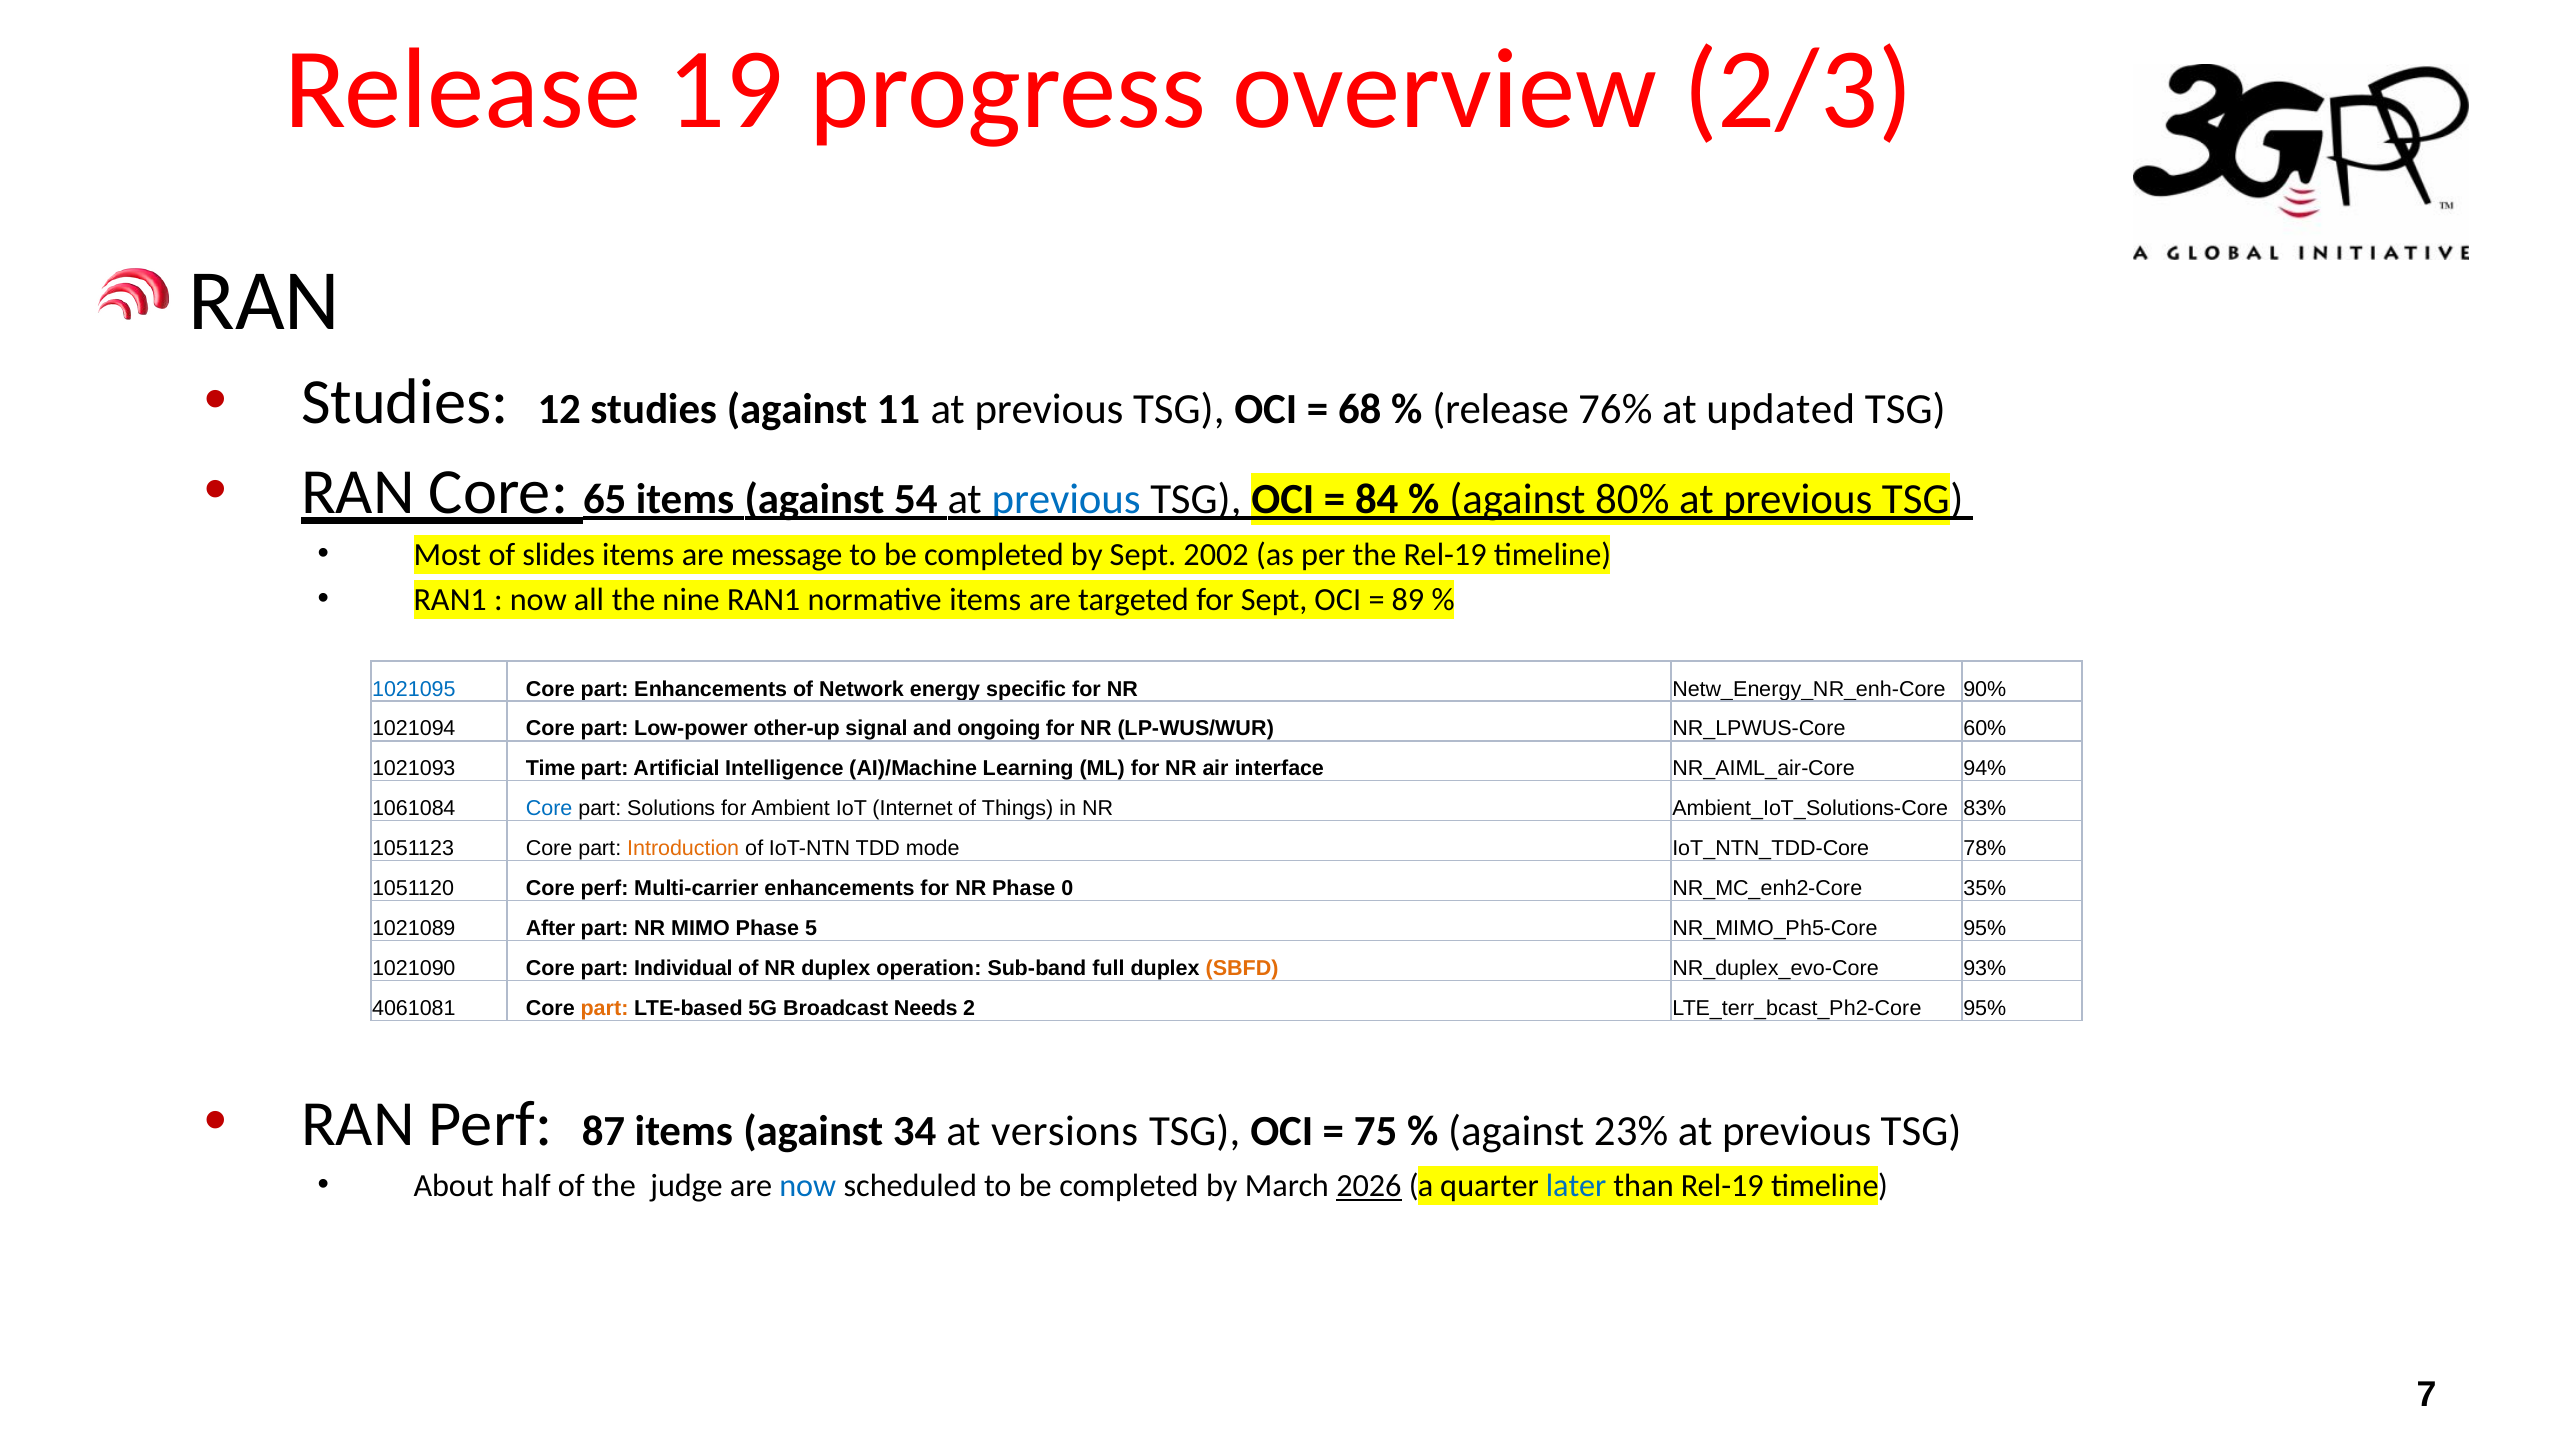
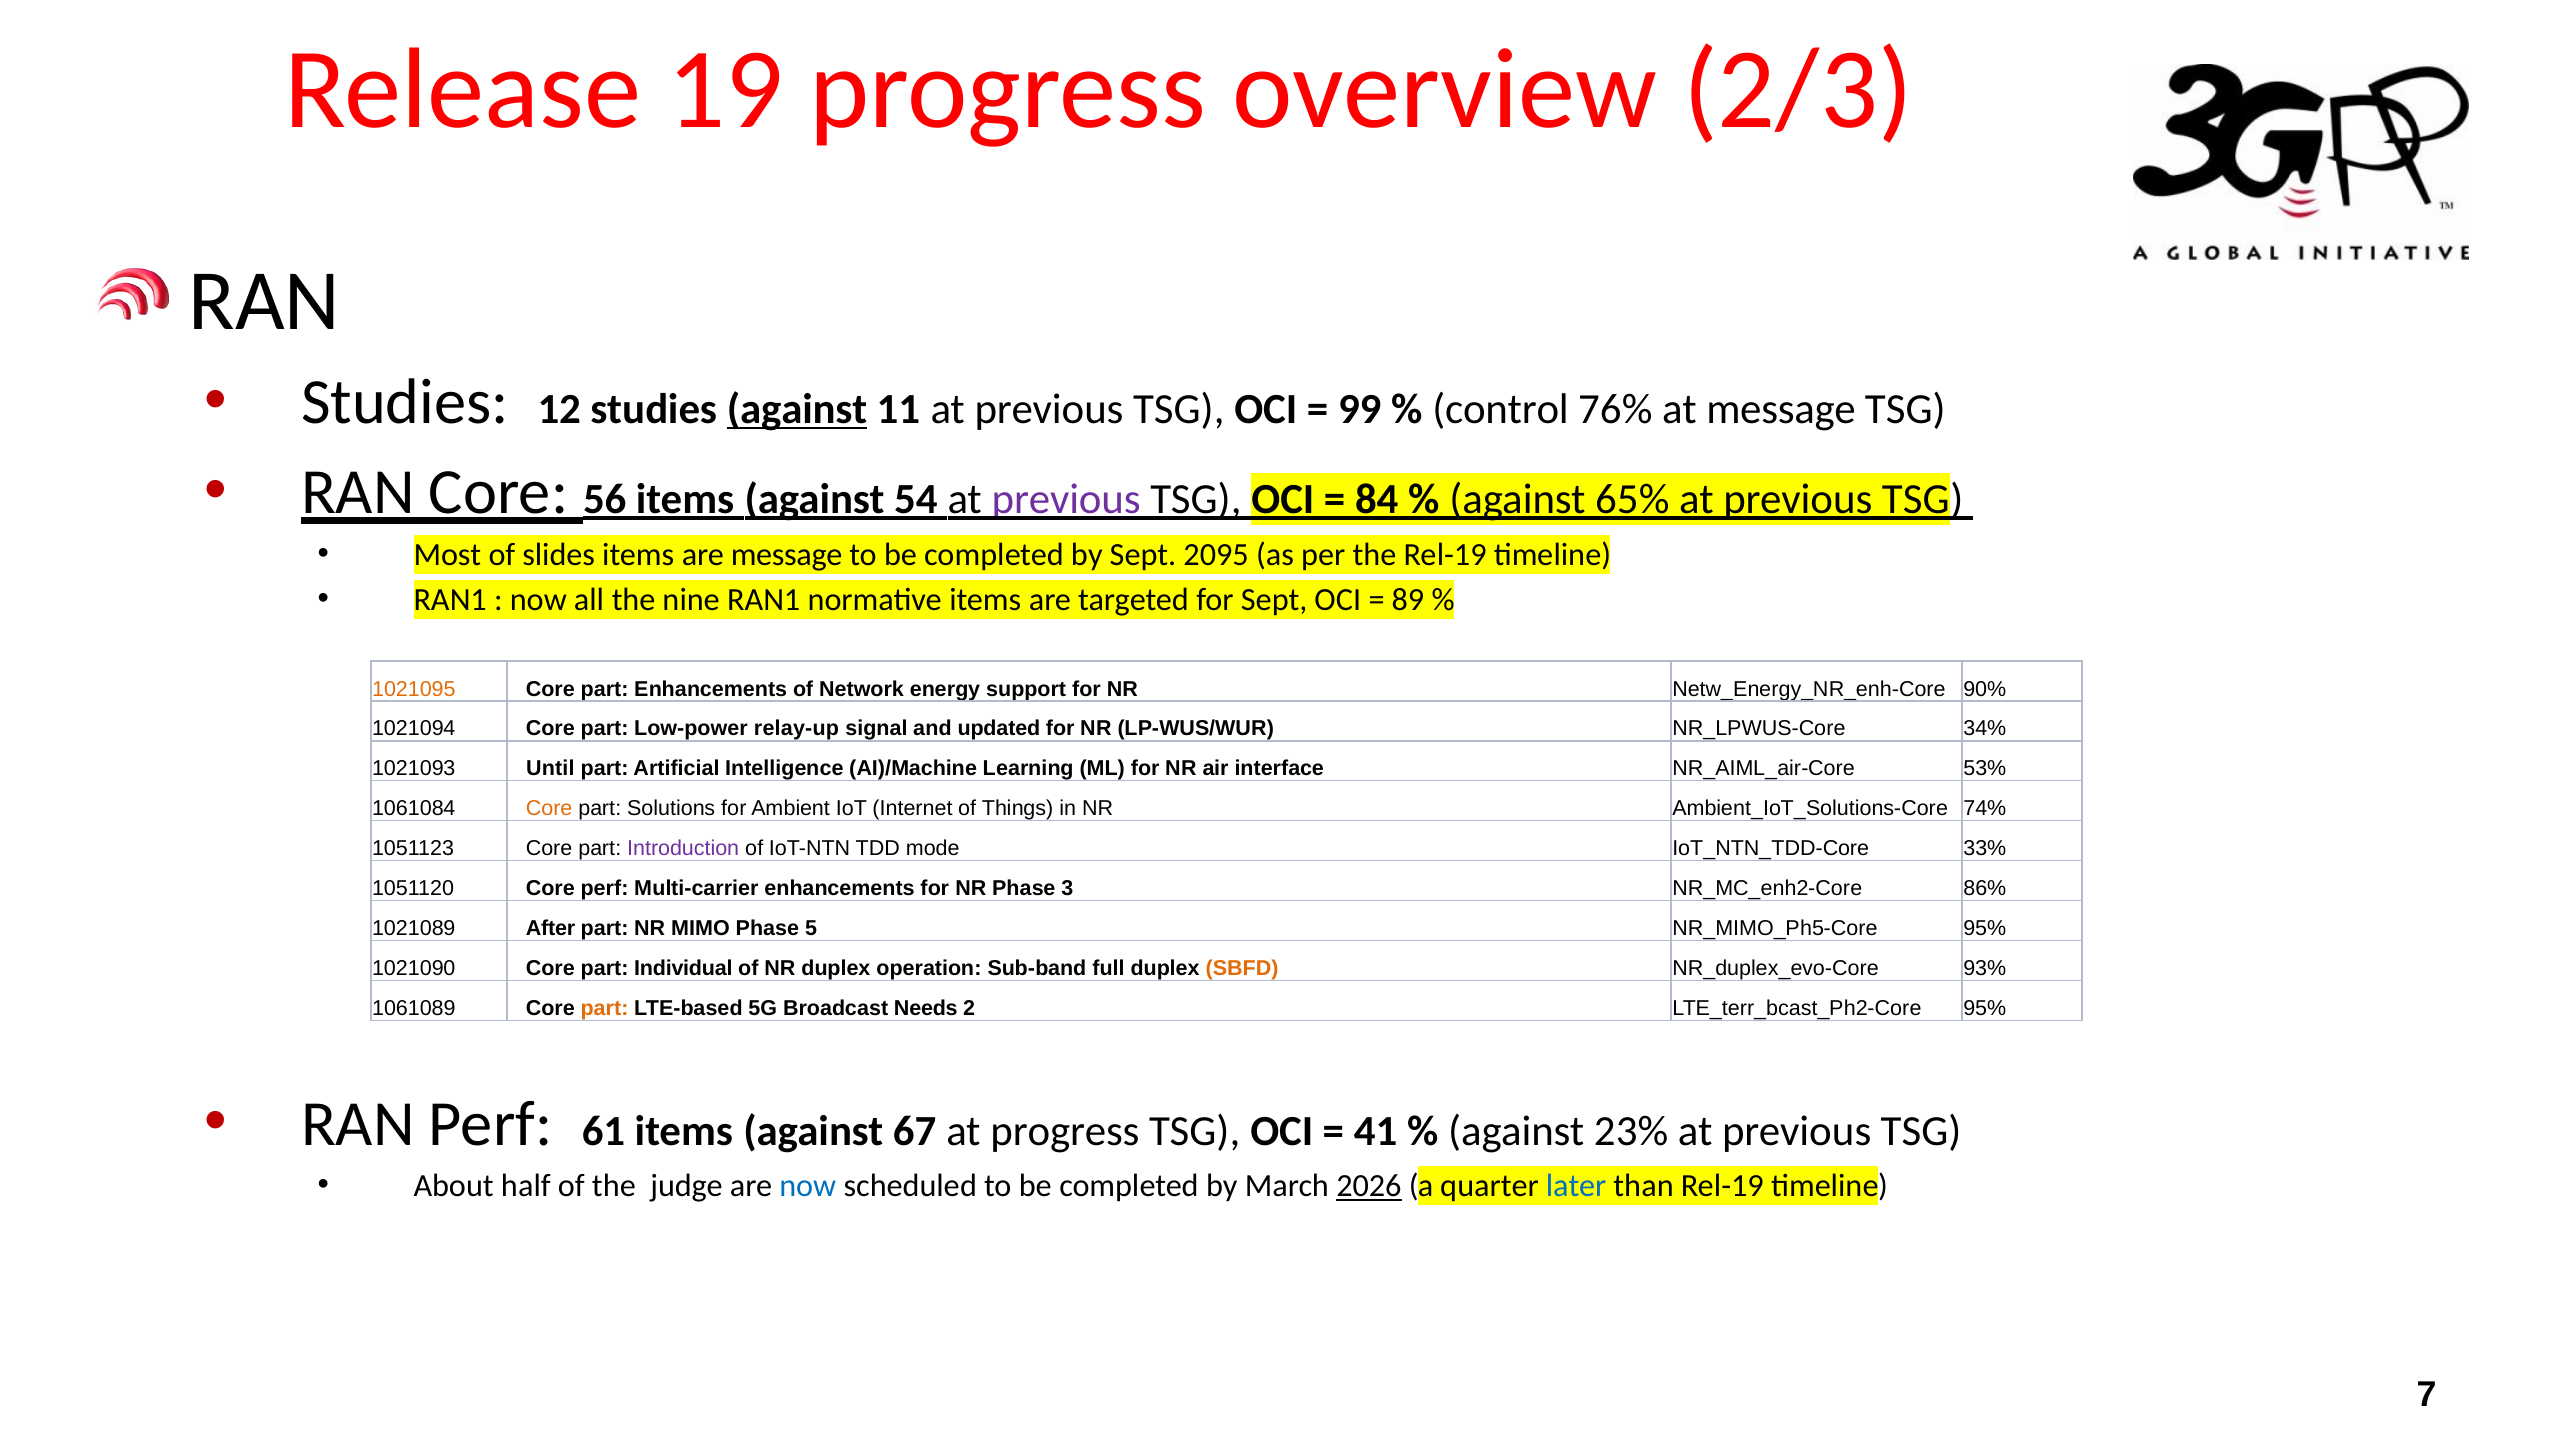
against underline: none -> present (797, 409)
68: 68 -> 99 (1360, 409)
release: release -> control (1501, 409)
at updated: updated -> message (1781, 409)
65: 65 -> 56 (605, 500)
previous colour: blue -> purple (1066, 500)
80%: 80% -> 65% (1632, 500)
2002: 2002 -> 2095 (1216, 555)
1021095 colour: blue -> orange (414, 689)
specific: specific -> support (1026, 689)
other-up: other-up -> relay-up (797, 729)
ongoing: ongoing -> updated (999, 729)
60%: 60% -> 34% (1985, 729)
Time: Time -> Until (550, 769)
94%: 94% -> 53% (1985, 769)
Core colour: blue -> orange (549, 809)
83%: 83% -> 74% (1985, 809)
Introduction colour: orange -> purple (683, 849)
78%: 78% -> 33% (1985, 849)
0: 0 -> 3 (1067, 889)
35%: 35% -> 86% (1985, 889)
4061081: 4061081 -> 1061089 (414, 1009)
87: 87 -> 61 (603, 1131)
34: 34 -> 67 (915, 1131)
at versions: versions -> progress (1065, 1131)
75: 75 -> 41 (1376, 1131)
